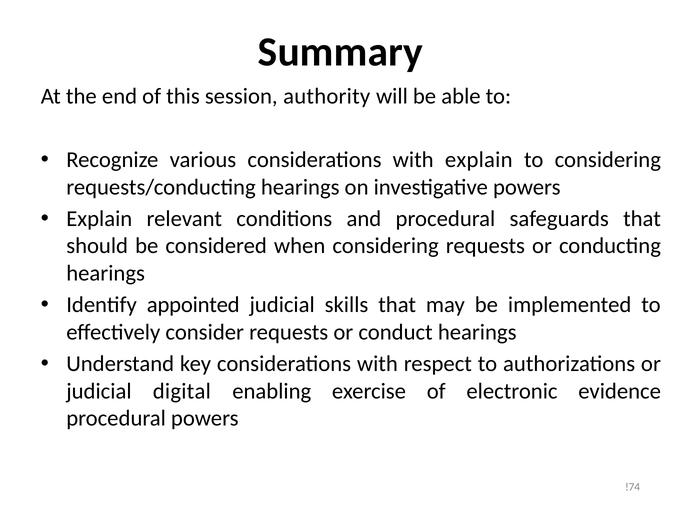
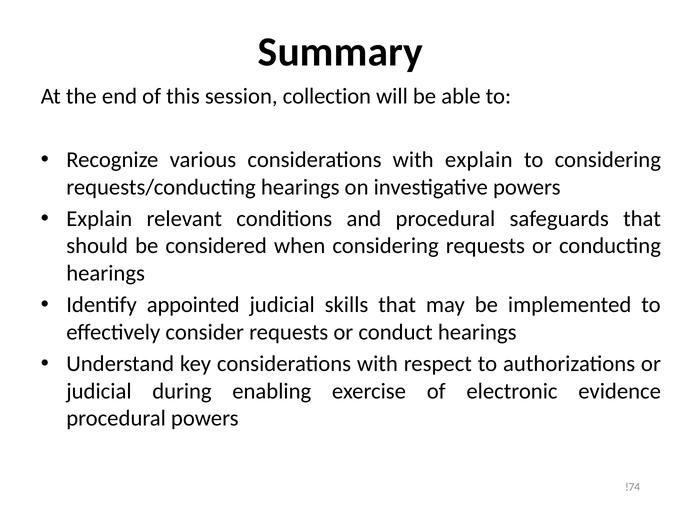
authority: authority -> collection (327, 97)
digital: digital -> during (182, 392)
